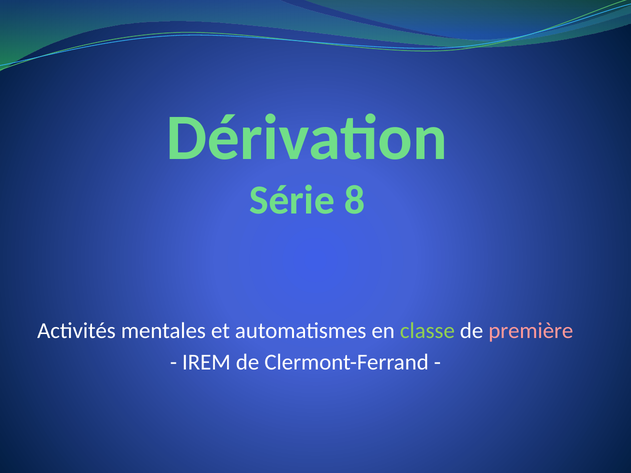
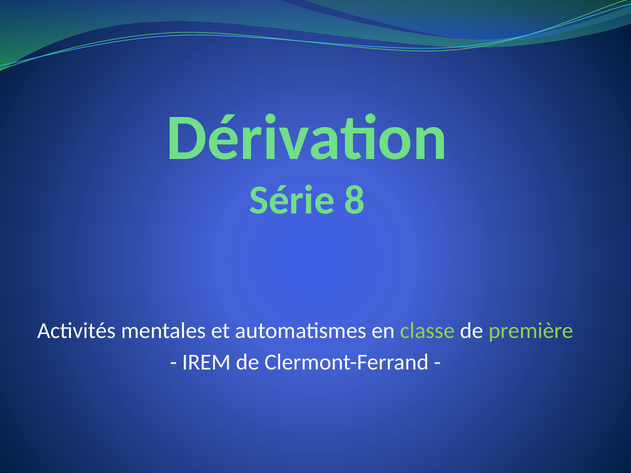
première colour: pink -> light green (531, 331)
